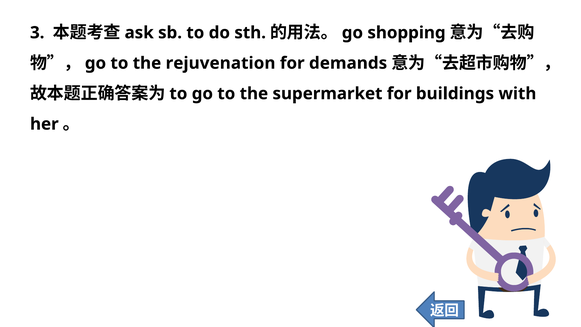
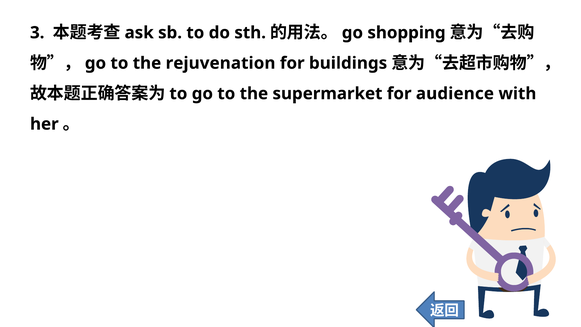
demands: demands -> buildings (348, 63)
buildings: buildings -> audience (455, 94)
